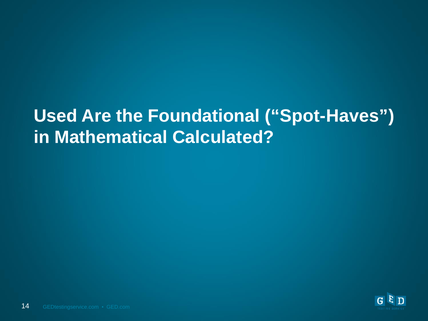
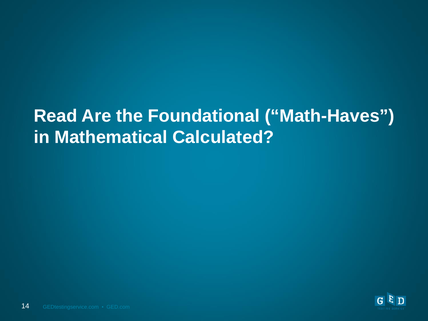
Used: Used -> Read (56, 116)
Spot-Haves: Spot-Haves -> Math-Haves (330, 116)
